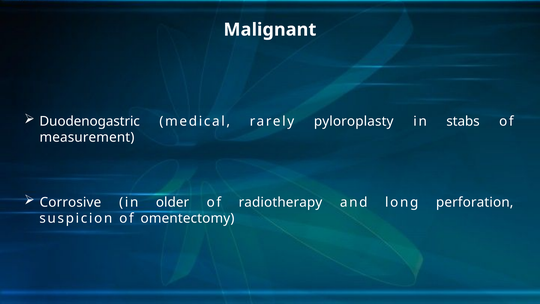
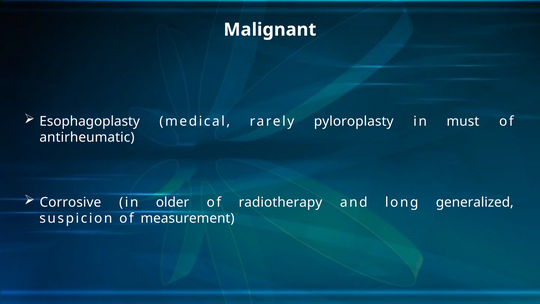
Duodenogastric: Duodenogastric -> Esophagoplasty (90, 121)
stabs: stabs -> must (463, 121)
measurement: measurement -> antirheumatic (87, 137)
perforation: perforation -> generalized (475, 202)
omentectomy: omentectomy -> measurement (187, 218)
